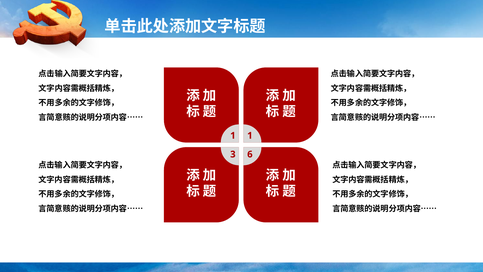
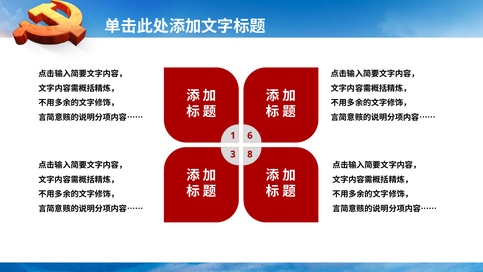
1 1: 1 -> 6 (250, 135)
6: 6 -> 8 (250, 154)
